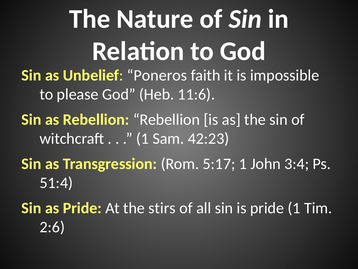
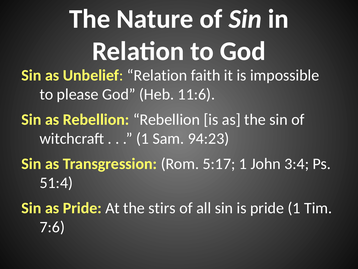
Unbelief Poneros: Poneros -> Relation (157, 75)
42:23: 42:23 -> 94:23 (208, 138)
2:6: 2:6 -> 7:6 (52, 227)
